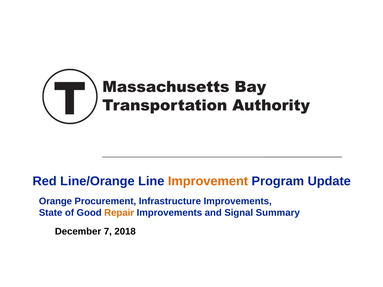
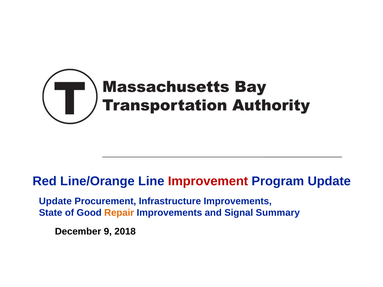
Improvement colour: orange -> red (208, 181)
Orange: Orange -> Update (55, 201)
7: 7 -> 9 (108, 232)
